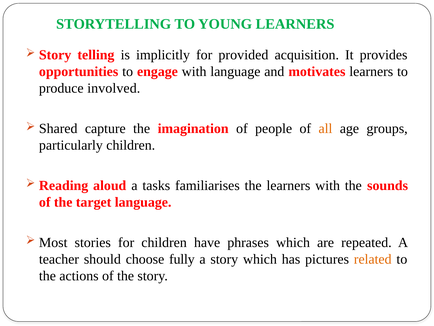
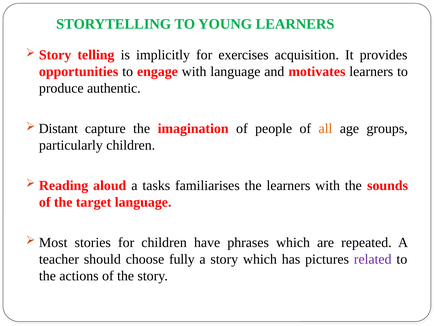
provided: provided -> exercises (244, 55)
involved: involved -> authentic (114, 88)
Shared: Shared -> Distant (58, 128)
related colour: orange -> purple (373, 259)
